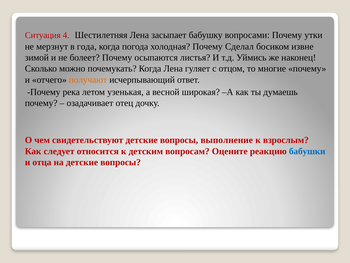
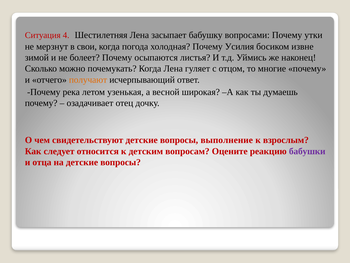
года: года -> свои (87, 46)
Сделал: Сделал -> Усилия (239, 46)
бабушки colour: blue -> purple (307, 151)
